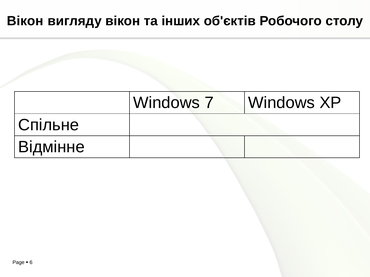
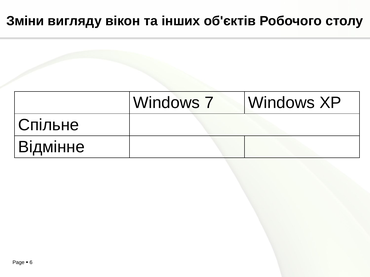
Вікон: Вікон -> Зміни (25, 21)
